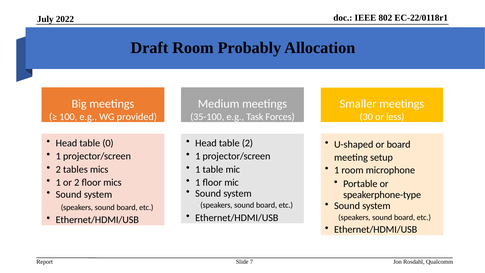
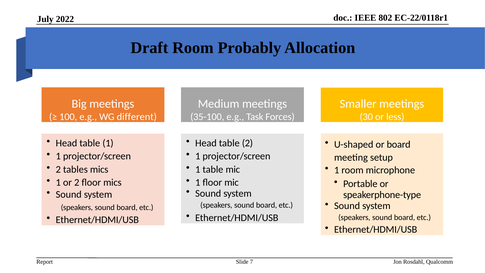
provided: provided -> different (137, 117)
table 0: 0 -> 1 (108, 143)
